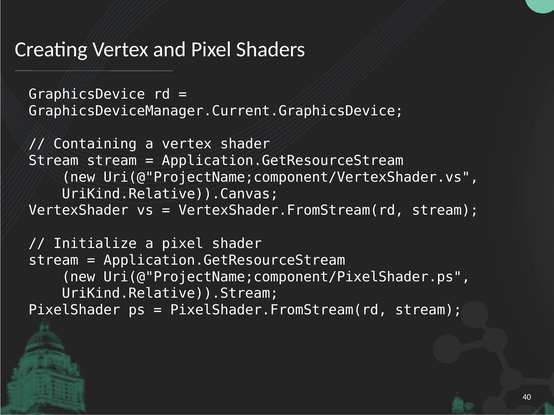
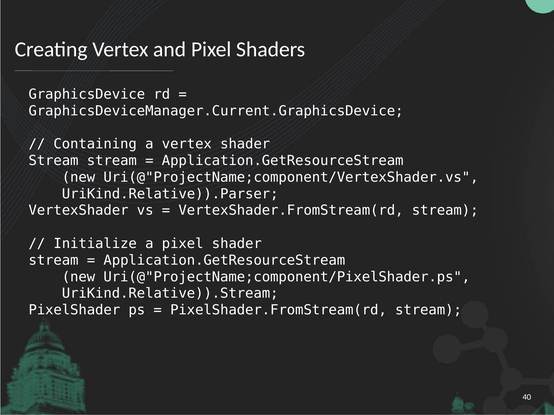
UriKind.Relative)).Canvas: UriKind.Relative)).Canvas -> UriKind.Relative)).Parser (170, 194)
